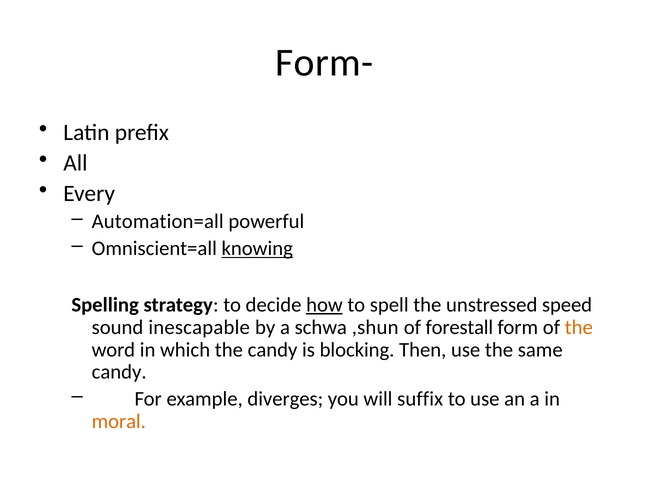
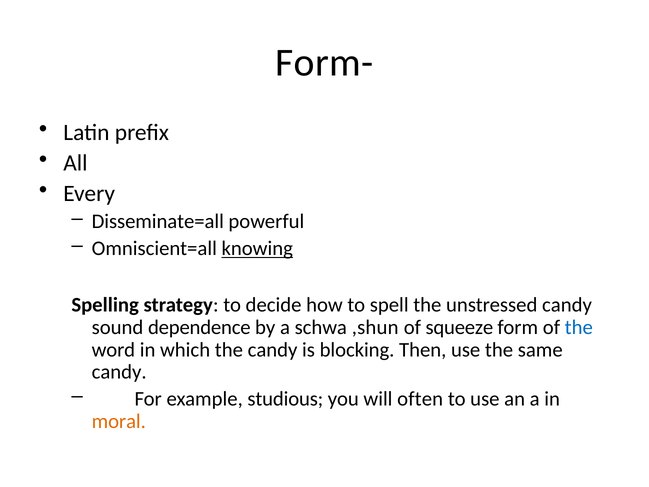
Automation=all: Automation=all -> Disseminate=all (158, 222)
how underline: present -> none (324, 305)
unstressed speed: speed -> candy (567, 305)
inescapable: inescapable -> dependence (199, 327)
forestall: forestall -> squeeze (459, 327)
the colour: orange -> blue (579, 327)
diverges: diverges -> studious (285, 399)
suffix: suffix -> often (420, 399)
